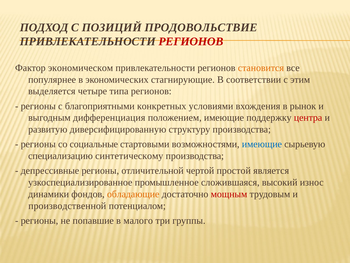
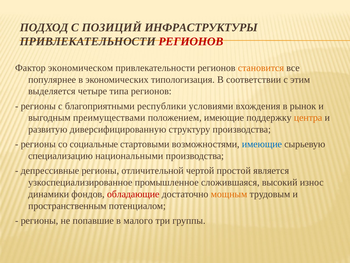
ПРОДОВОЛЬСТВИЕ: ПРОДОВОЛЬСТВИЕ -> ИНФРАСТРУКТУРЫ (201, 27)
стагнирующие: стагнирующие -> типологизация (183, 79)
конкретных: конкретных -> республики (162, 106)
дифференциация: дифференциация -> преимуществами (109, 118)
центра colour: red -> orange (308, 118)
синтетическому: синтетическому -> национальными (129, 156)
обладающие colour: orange -> red (133, 194)
мощным colour: red -> orange (229, 194)
производственной: производственной -> пространственным (67, 205)
